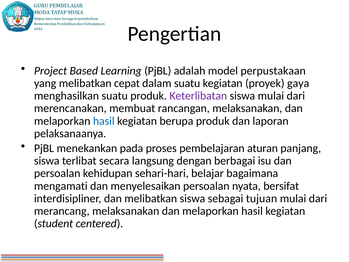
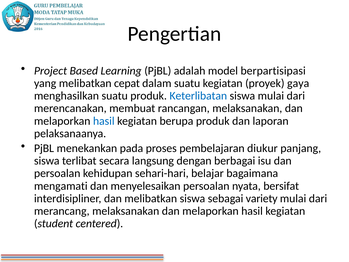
perpustakaan: perpustakaan -> berpartisipasi (273, 71)
Keterlibatan colour: purple -> blue (198, 96)
aturan: aturan -> diukur (262, 148)
tujuan: tujuan -> variety (262, 198)
